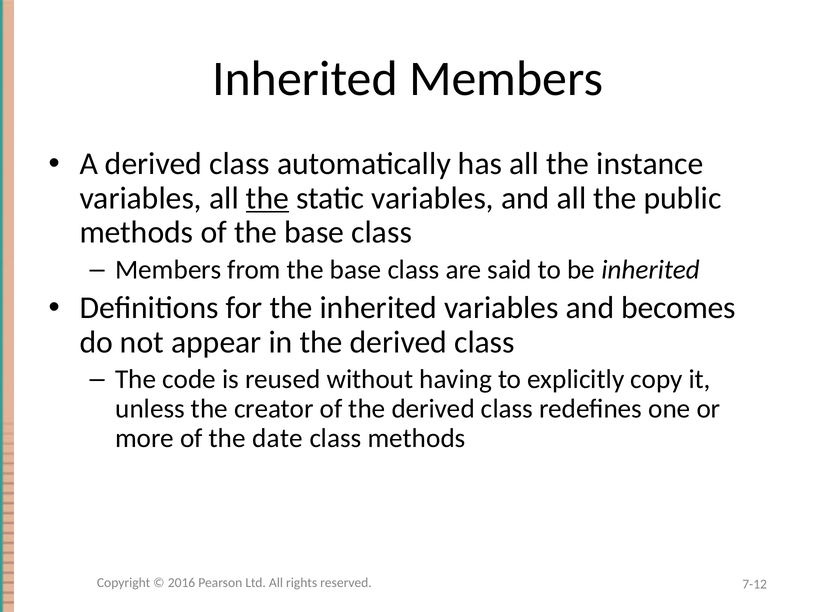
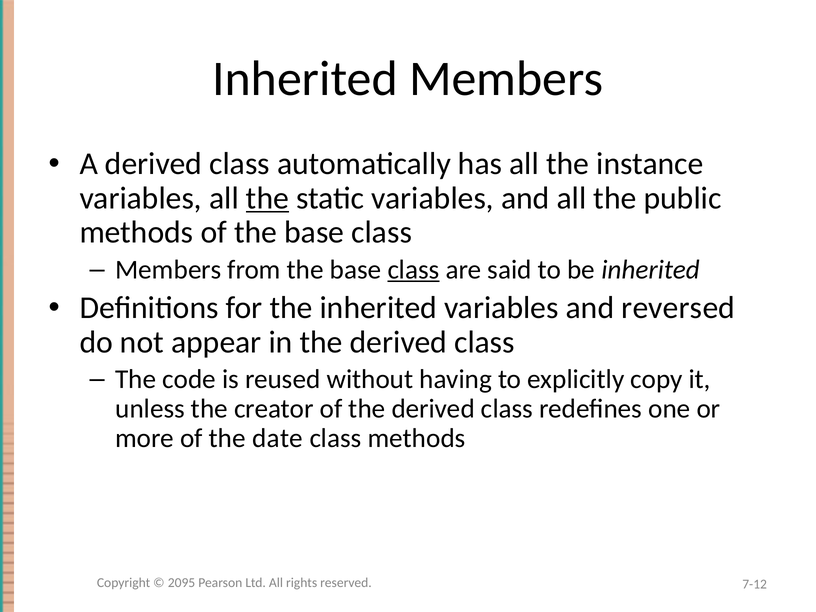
class underline: none -> present (413, 270)
becomes: becomes -> reversed (678, 308)
2016: 2016 -> 2095 (182, 583)
